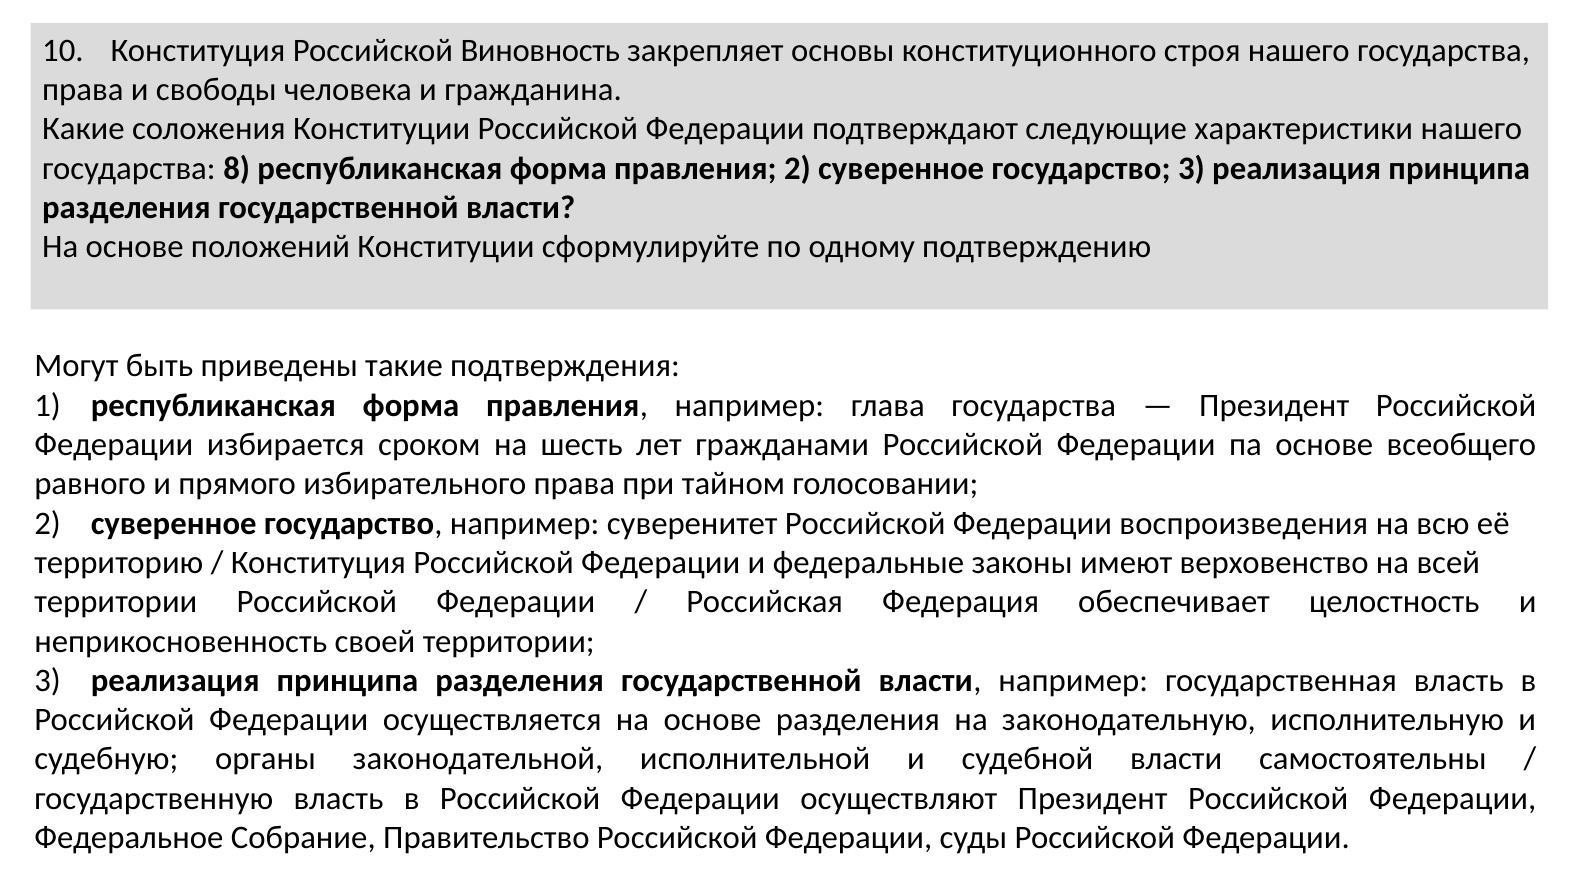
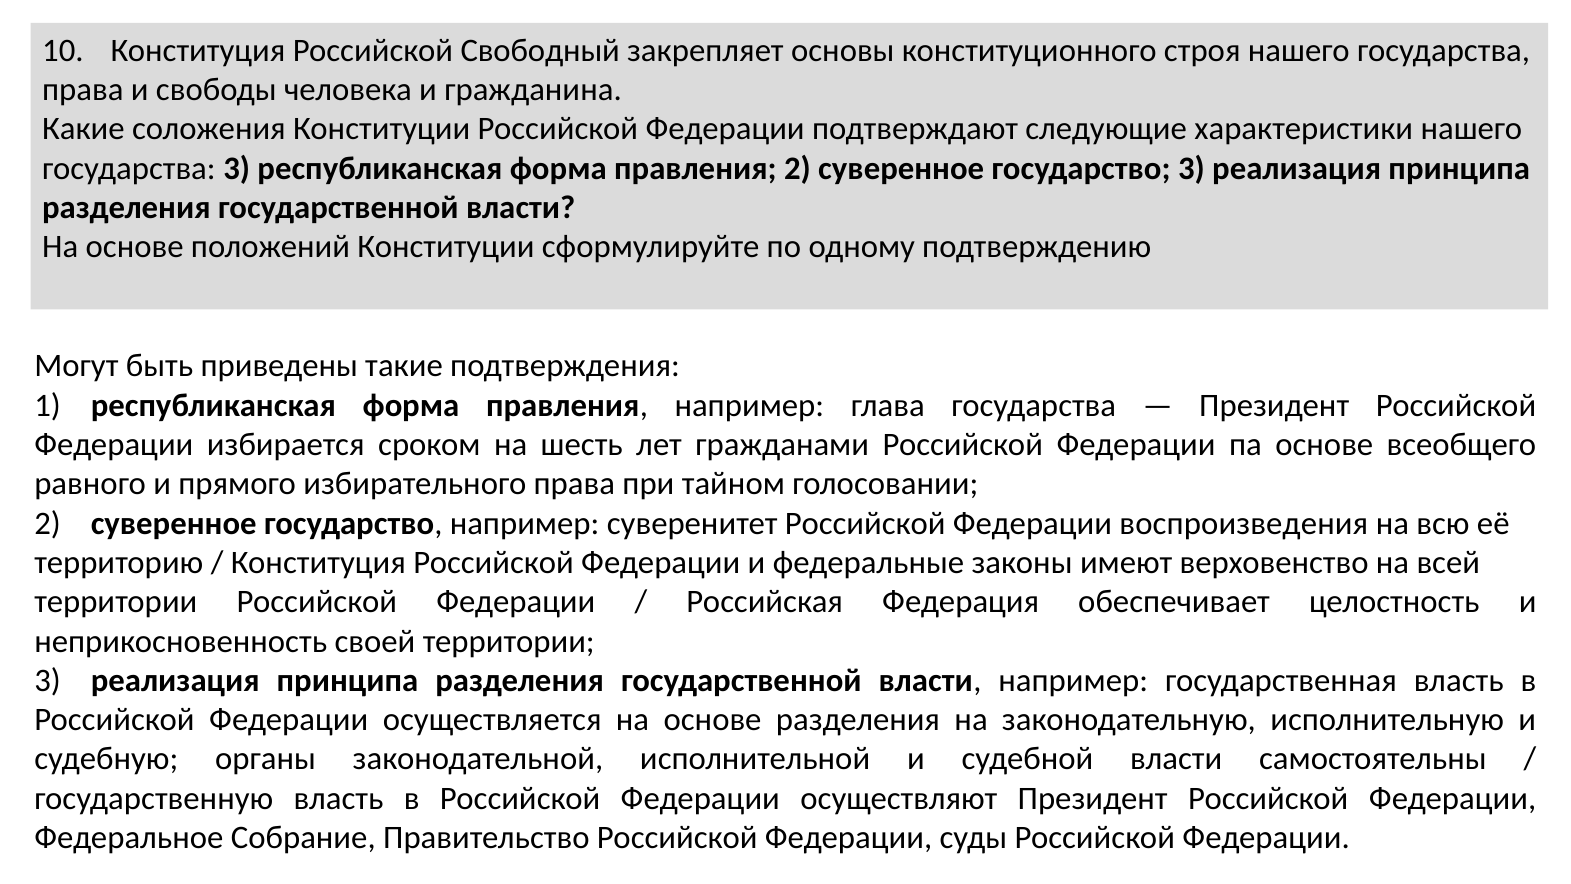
Виновность: Виновность -> Свободный (540, 51)
государства 8: 8 -> 3 (237, 168)
